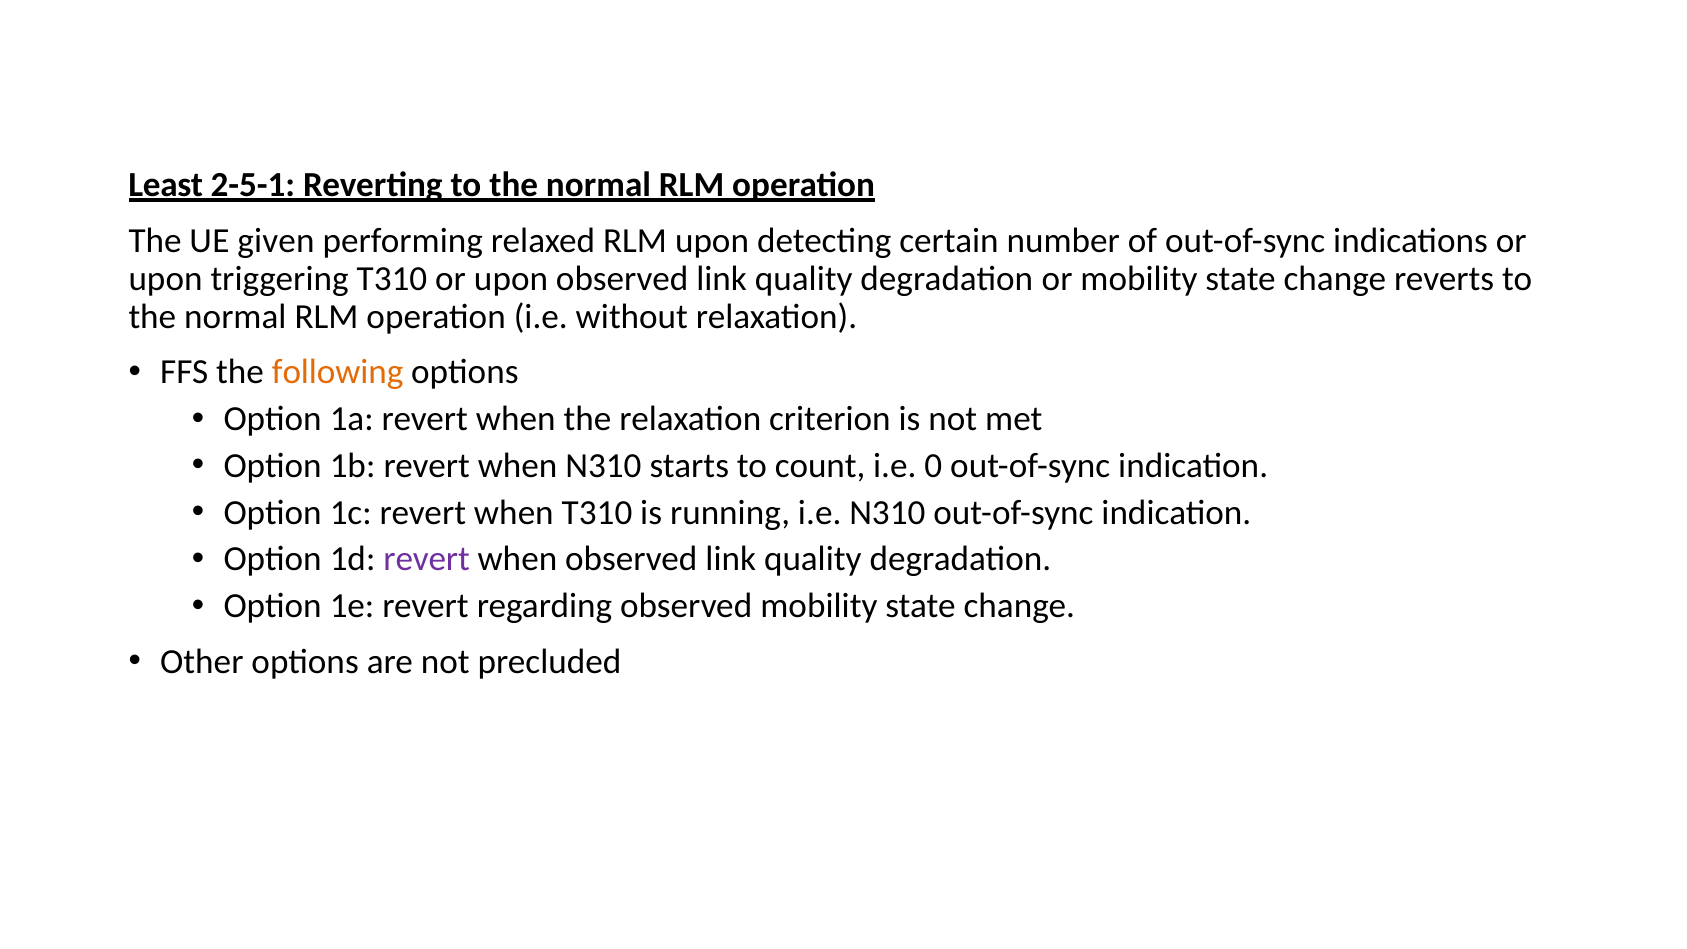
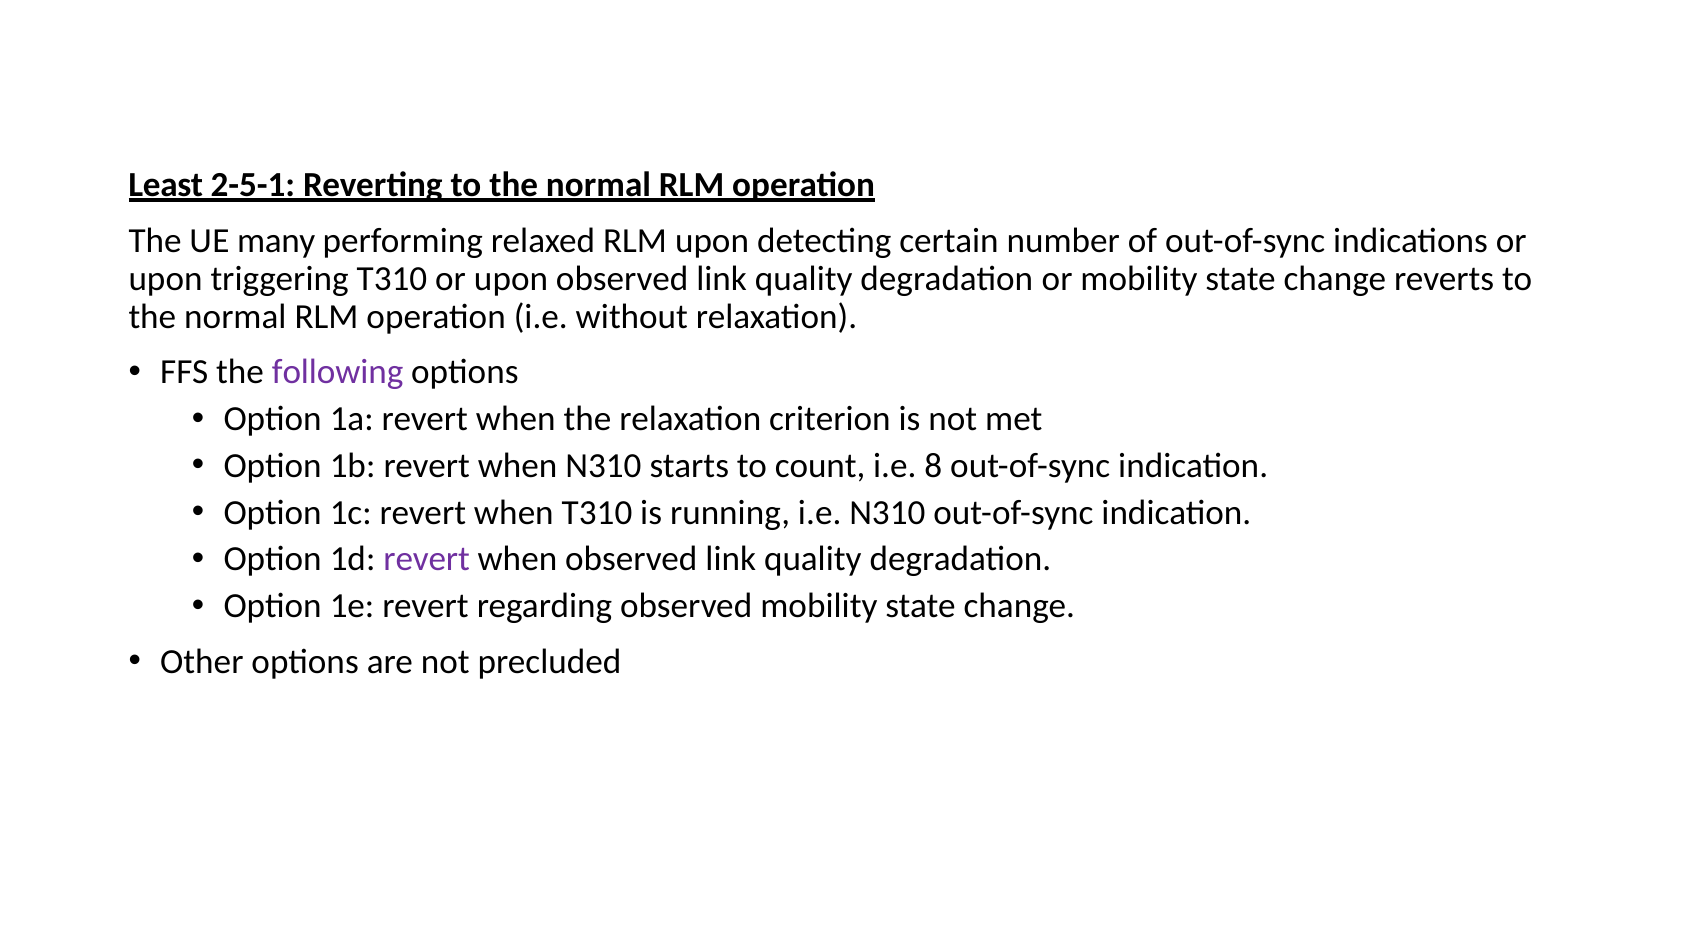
given: given -> many (276, 241)
following colour: orange -> purple (338, 372)
0: 0 -> 8 (933, 466)
